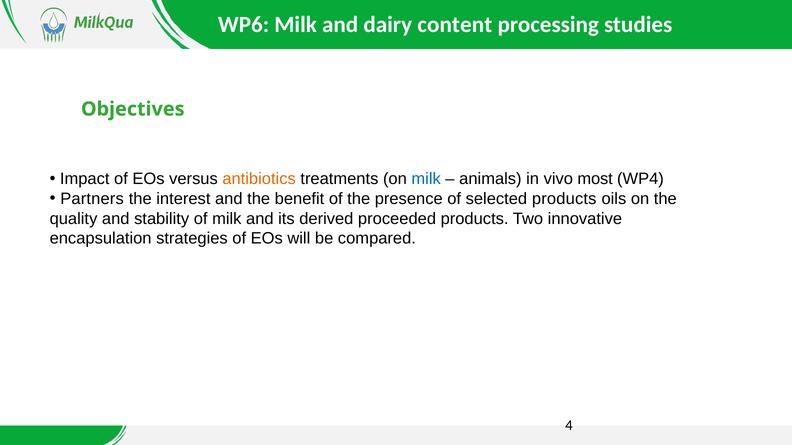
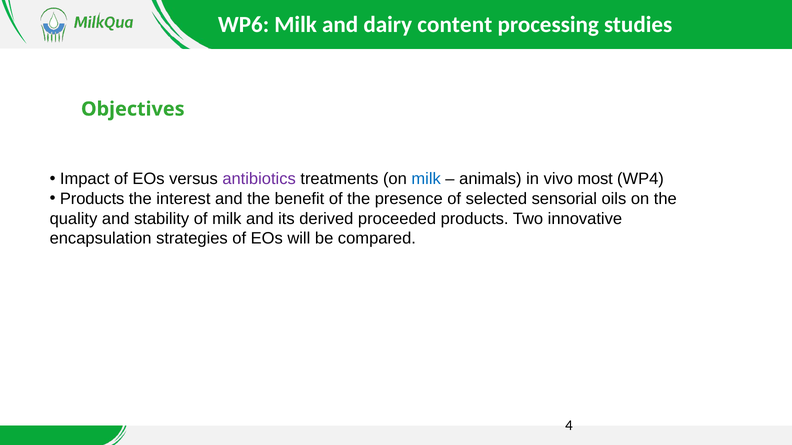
antibiotics colour: orange -> purple (259, 179)
Partners: Partners -> Products (92, 199)
selected products: products -> sensorial (564, 199)
